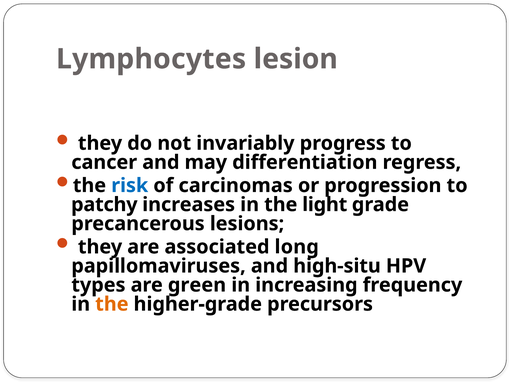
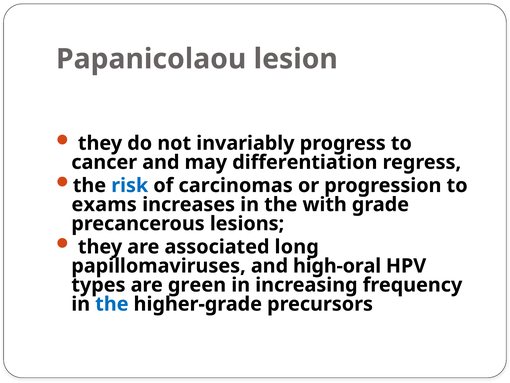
Lymphocytes: Lymphocytes -> Papanicolaou (151, 59)
patchy: patchy -> exams (104, 204)
light: light -> with (325, 204)
high-situ: high-situ -> high-oral (337, 266)
the colour: orange -> blue (112, 304)
